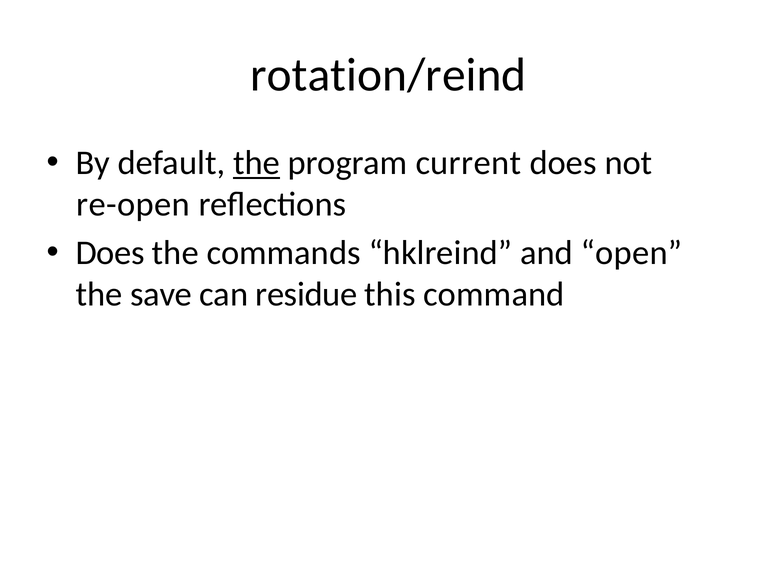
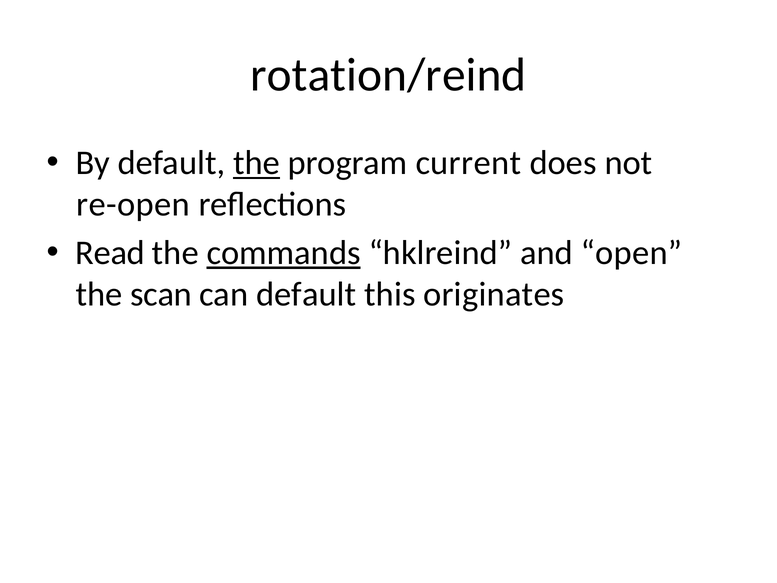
Does: Does -> Read (110, 253)
commands underline: none -> present (284, 253)
save: save -> scan (161, 294)
can residue: residue -> default (306, 294)
command: command -> originates (494, 294)
